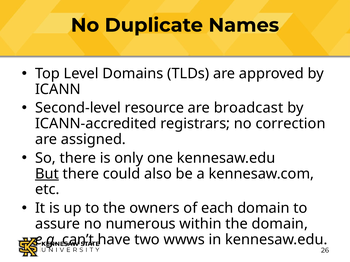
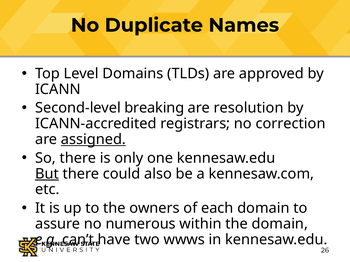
resource: resource -> breaking (154, 108)
broadcast: broadcast -> resolution (249, 108)
assigned underline: none -> present (93, 140)
